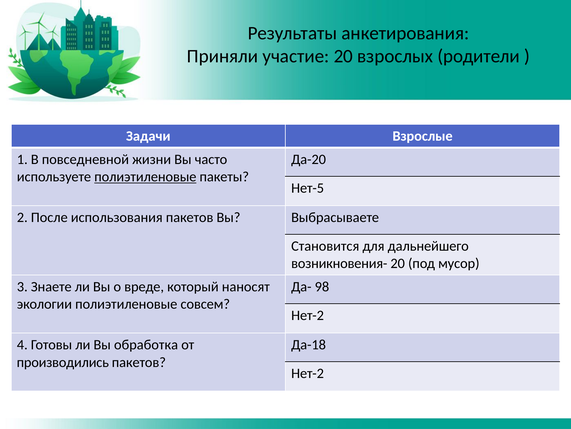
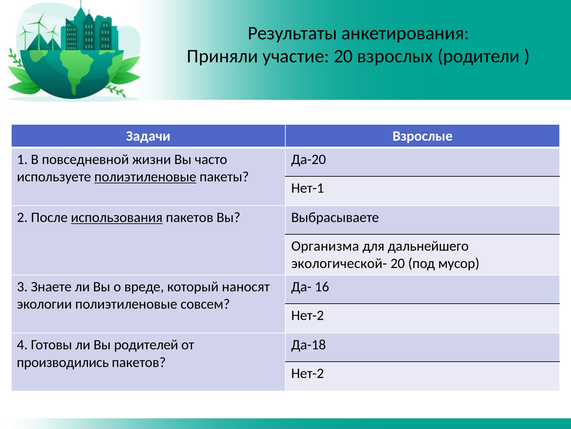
Нет-5: Нет-5 -> Нет-1 (308, 188)
использования underline: none -> present (117, 217)
Становится: Становится -> Организма (325, 246)
возникновения-: возникновения- -> экологической- (339, 263)
98: 98 -> 16 (322, 286)
обработка: обработка -> родителей (146, 344)
